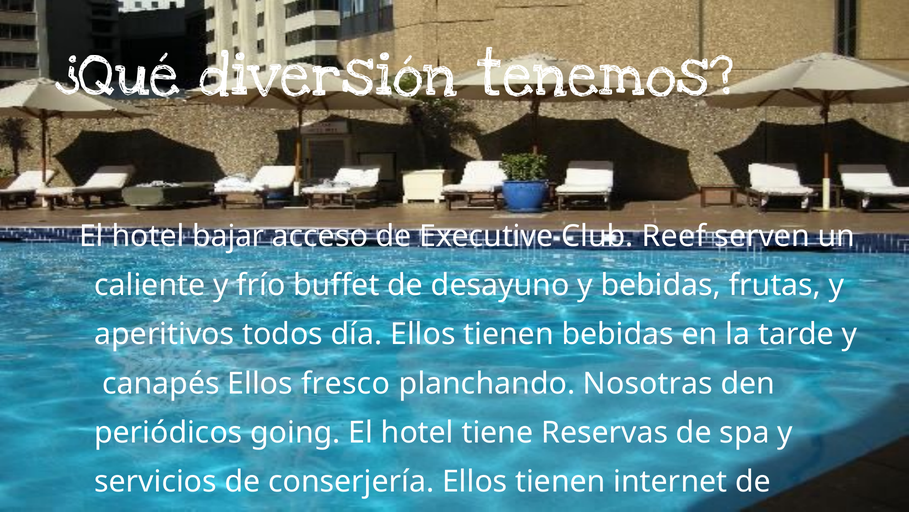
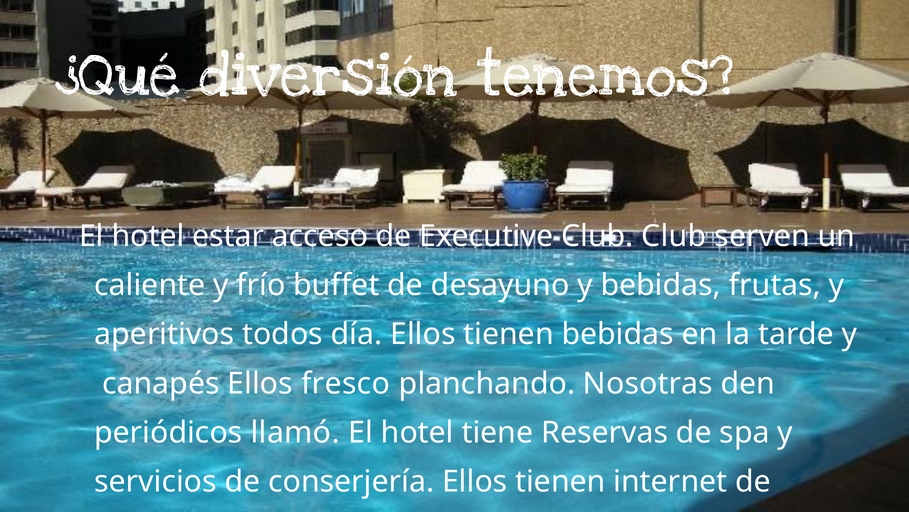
bajar: bajar -> estar (228, 236)
Club Reef: Reef -> Club (674, 236)
going: going -> llamó (295, 432)
